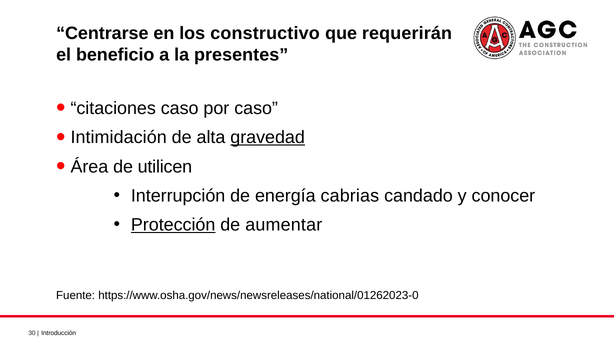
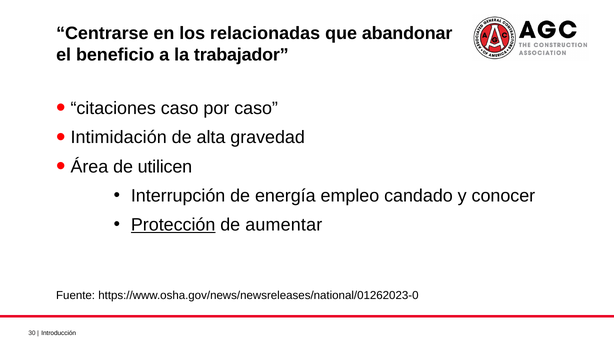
constructivo: constructivo -> relacionadas (265, 33)
requerirán: requerirán -> abandonar (407, 33)
presentes: presentes -> trabajador (241, 55)
gravedad underline: present -> none (268, 138)
cabrias: cabrias -> empleo (350, 196)
